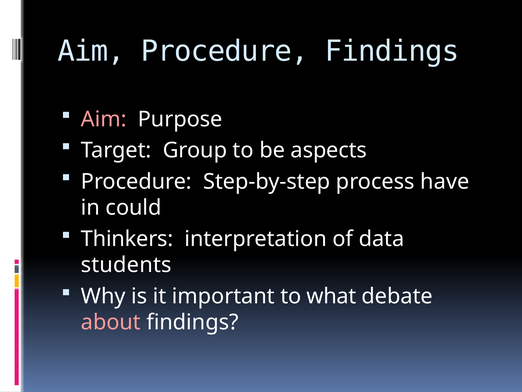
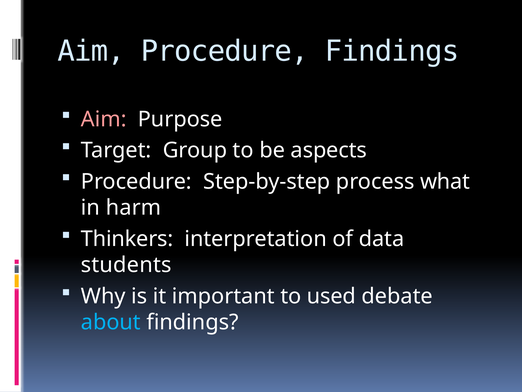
have: have -> what (445, 181)
could: could -> harm (134, 208)
what: what -> used (331, 296)
about colour: pink -> light blue (111, 322)
